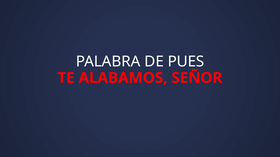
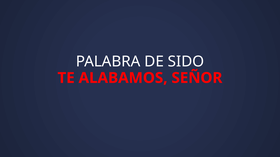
PUES: PUES -> SIDO (186, 62)
